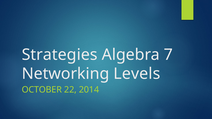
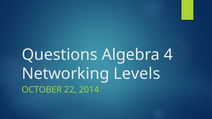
Strategies: Strategies -> Questions (60, 55)
7: 7 -> 4 (168, 55)
